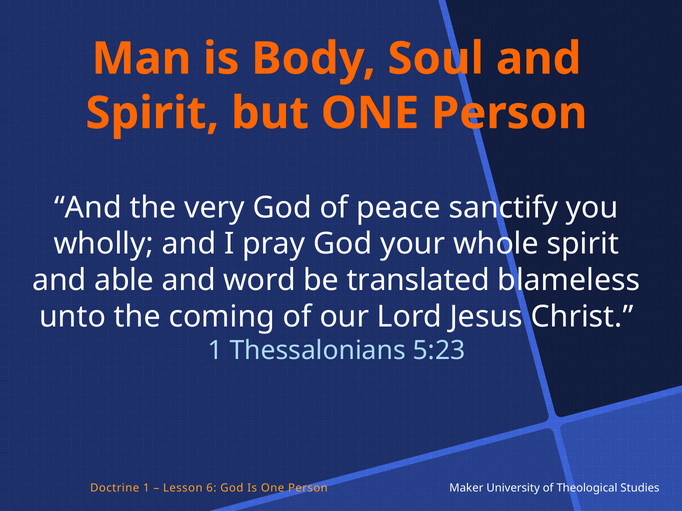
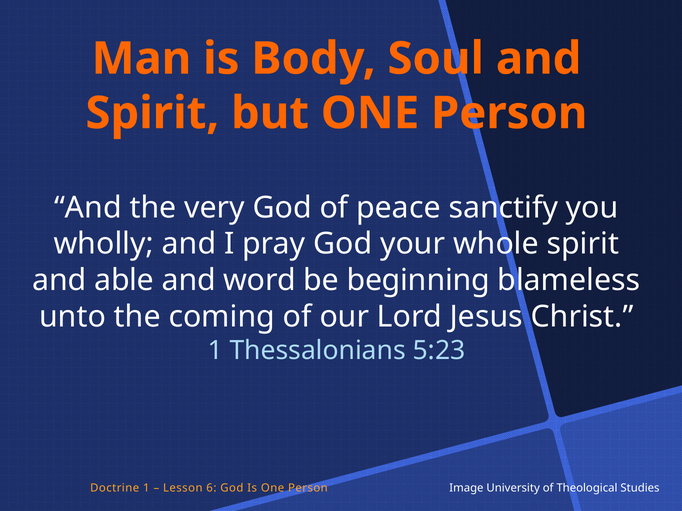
translated: translated -> beginning (418, 281)
Maker: Maker -> Image (466, 489)
